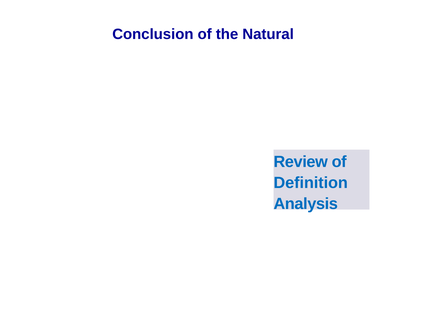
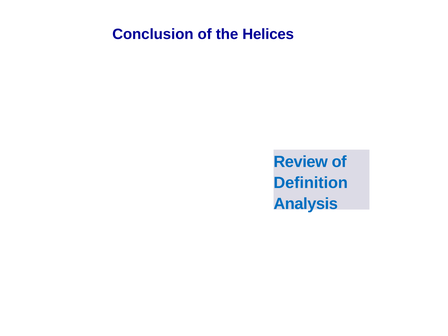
Natural: Natural -> Helices (268, 34)
